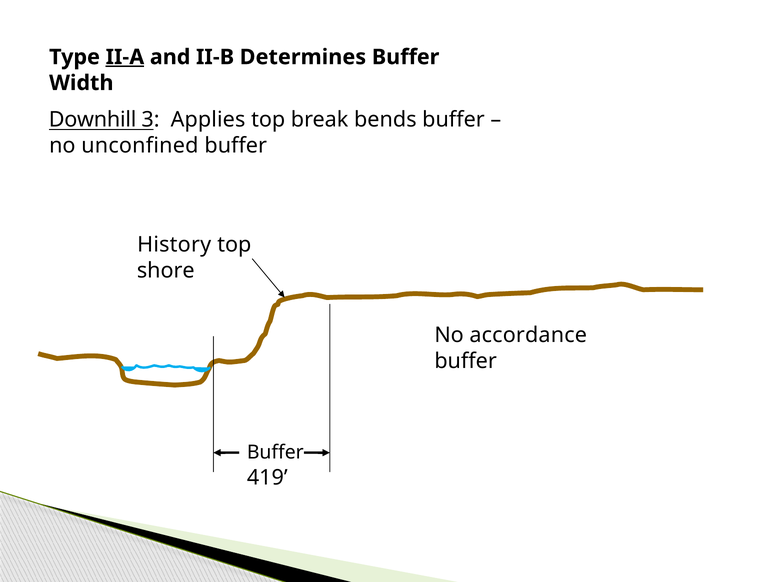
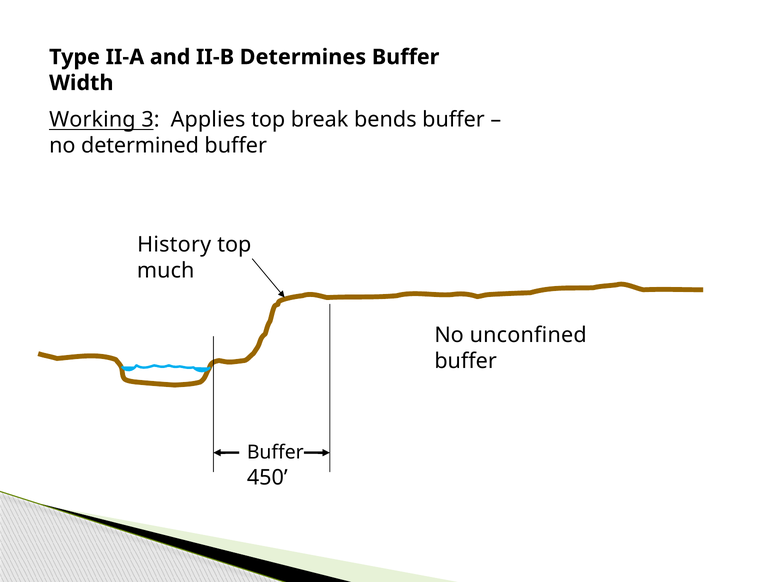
II-A underline: present -> none (125, 57)
Downhill: Downhill -> Working (92, 120)
unconfined: unconfined -> determined (140, 145)
shore: shore -> much (166, 270)
accordance: accordance -> unconfined (528, 335)
419: 419 -> 450 (267, 477)
